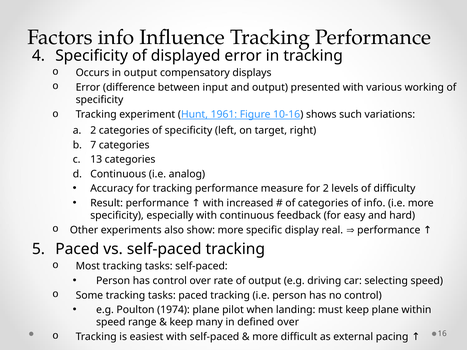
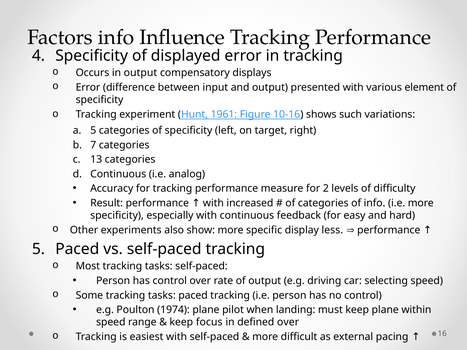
working: working -> element (424, 87)
2: 2 -> 5 (93, 131)
real: real -> less (332, 230)
many: many -> focus (209, 322)
